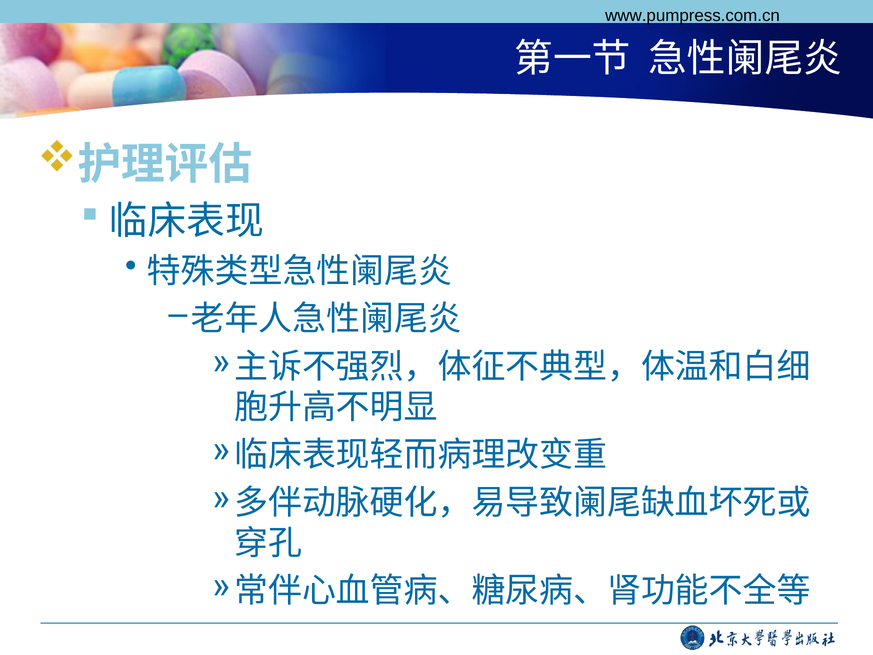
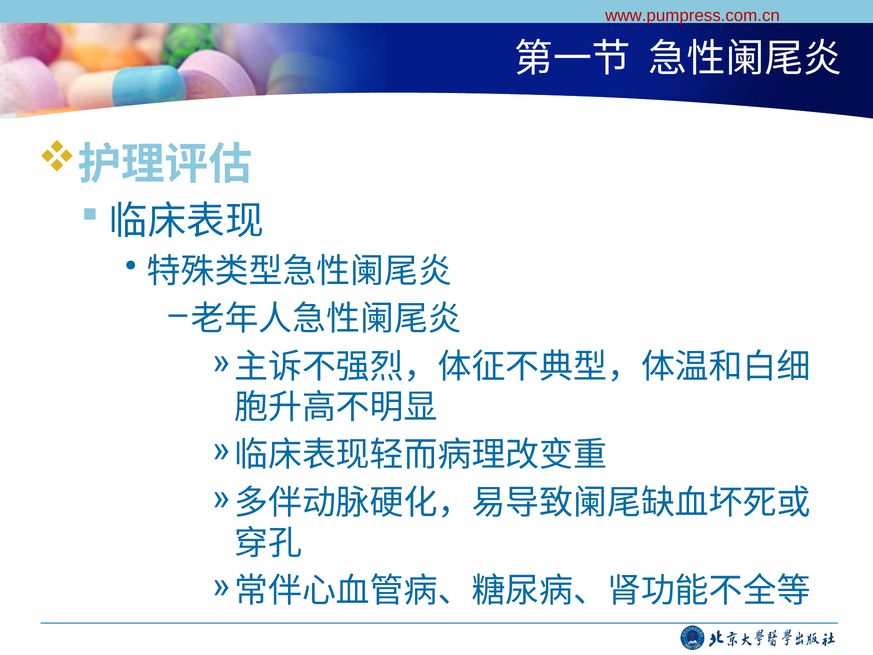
www.pumpress.com.cn colour: black -> red (693, 16)
